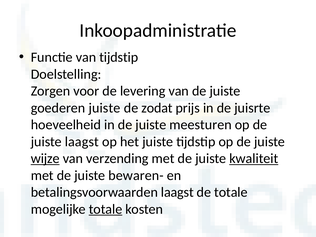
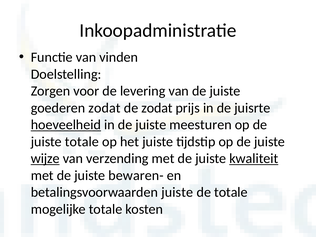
van tijdstip: tijdstip -> vinden (119, 57)
goederen juiste: juiste -> zodat (104, 108)
hoeveelheid underline: none -> present (66, 125)
juiste laagst: laagst -> totale (82, 142)
betalingsvoorwaarden laagst: laagst -> juiste (177, 192)
totale underline: present -> none (106, 209)
